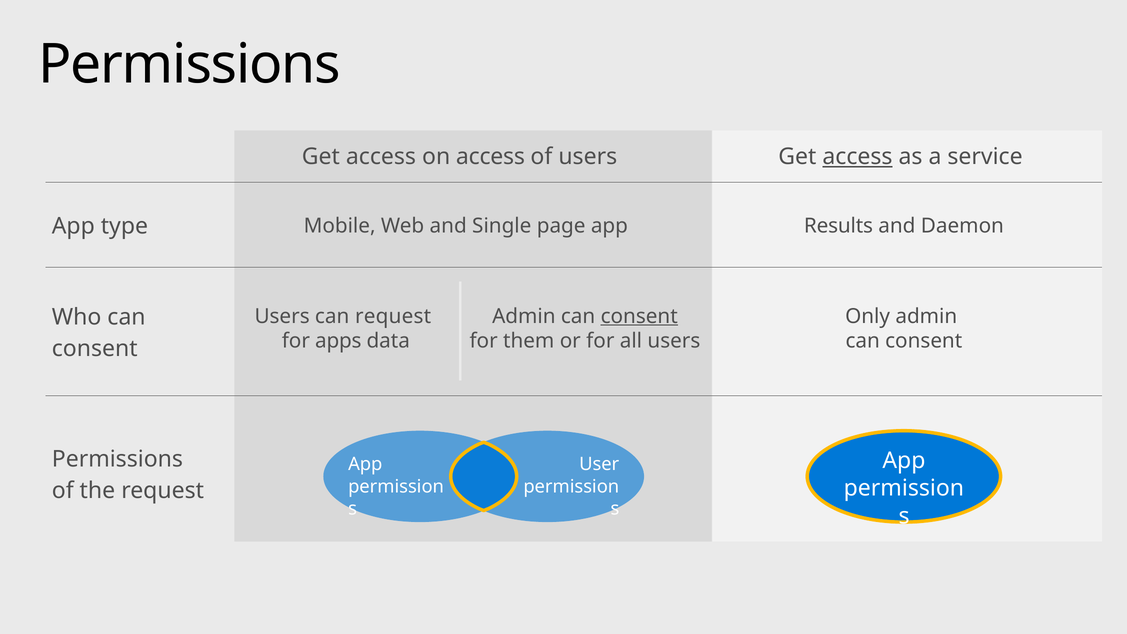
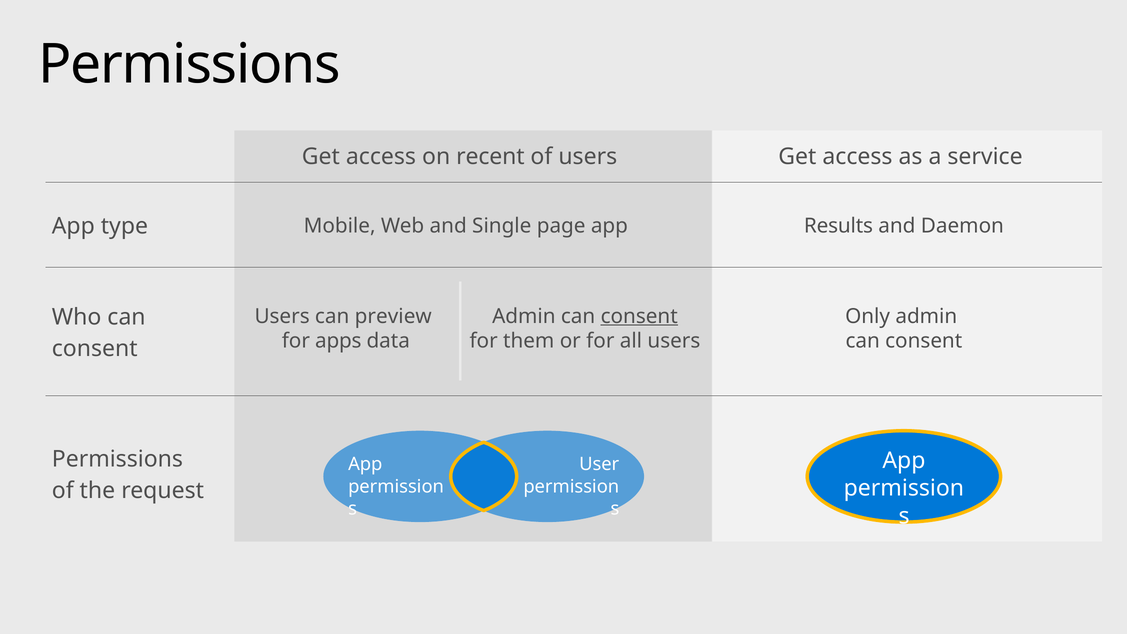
on access: access -> recent (490, 157)
access underline: present -> none (857, 157)
can request: request -> preview (393, 316)
